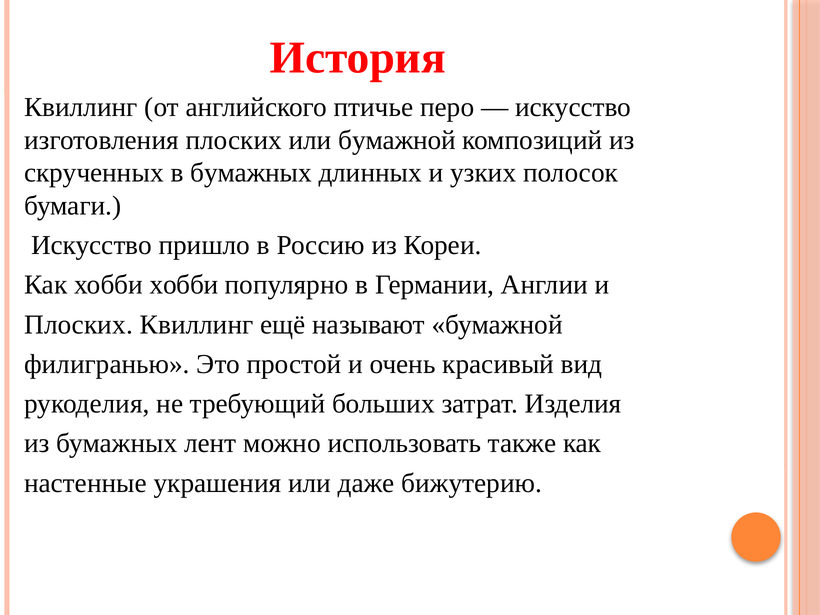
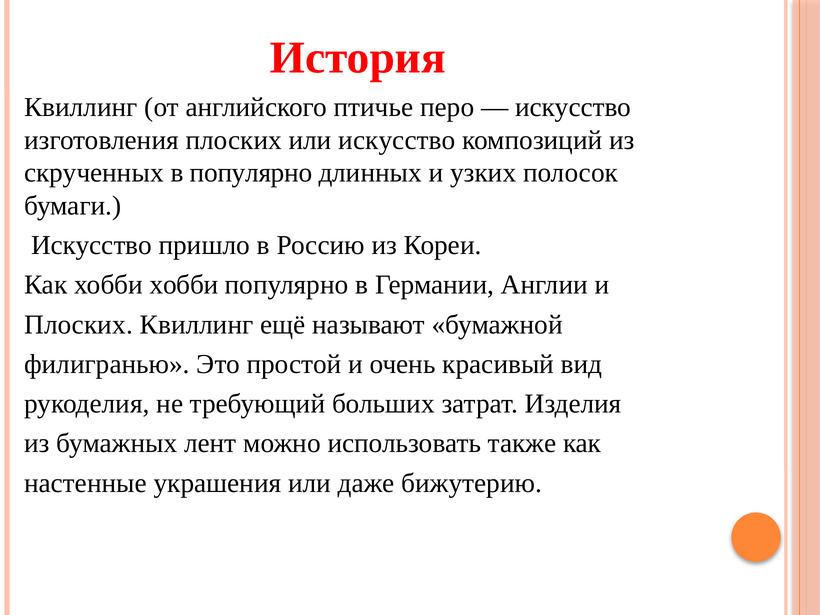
или бумажной: бумажной -> искусство (397, 140)
в бумажных: бумажных -> популярно (251, 173)
